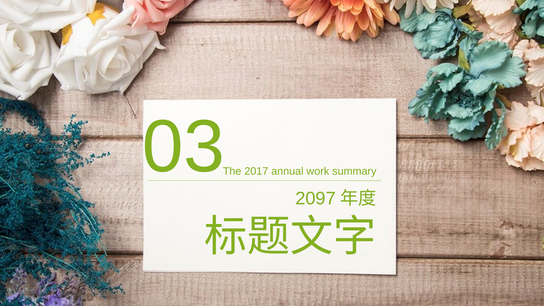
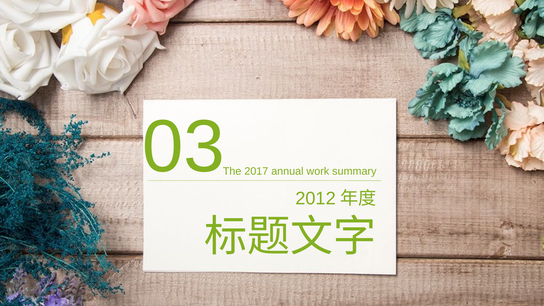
2097: 2097 -> 2012 (316, 199)
